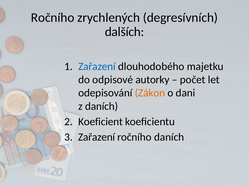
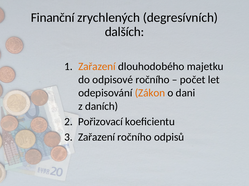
Ročního: Ročního -> Finanční (53, 18)
Zařazení colour: blue -> orange (97, 67)
odpisové autorky: autorky -> ročního (152, 80)
Koeficient: Koeficient -> Pořizovací (101, 122)
ročního daních: daních -> odpisů (169, 138)
